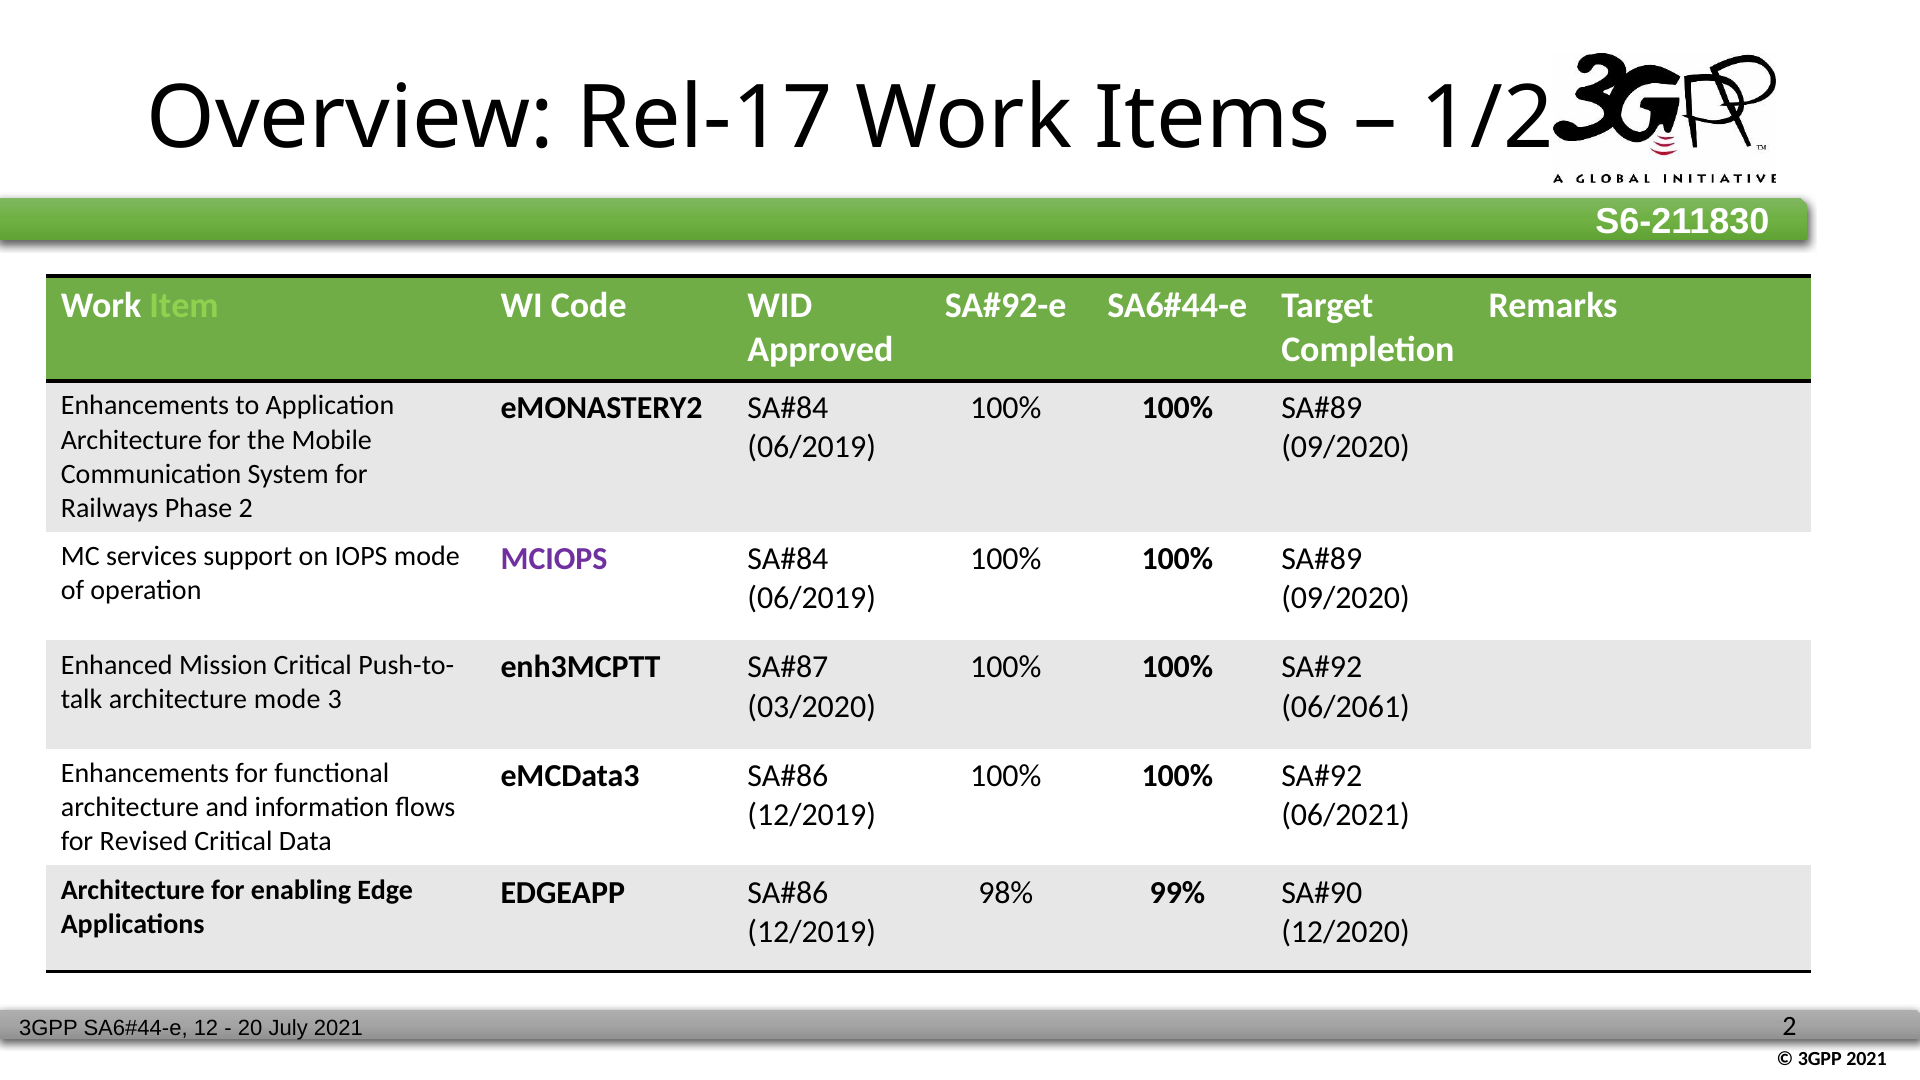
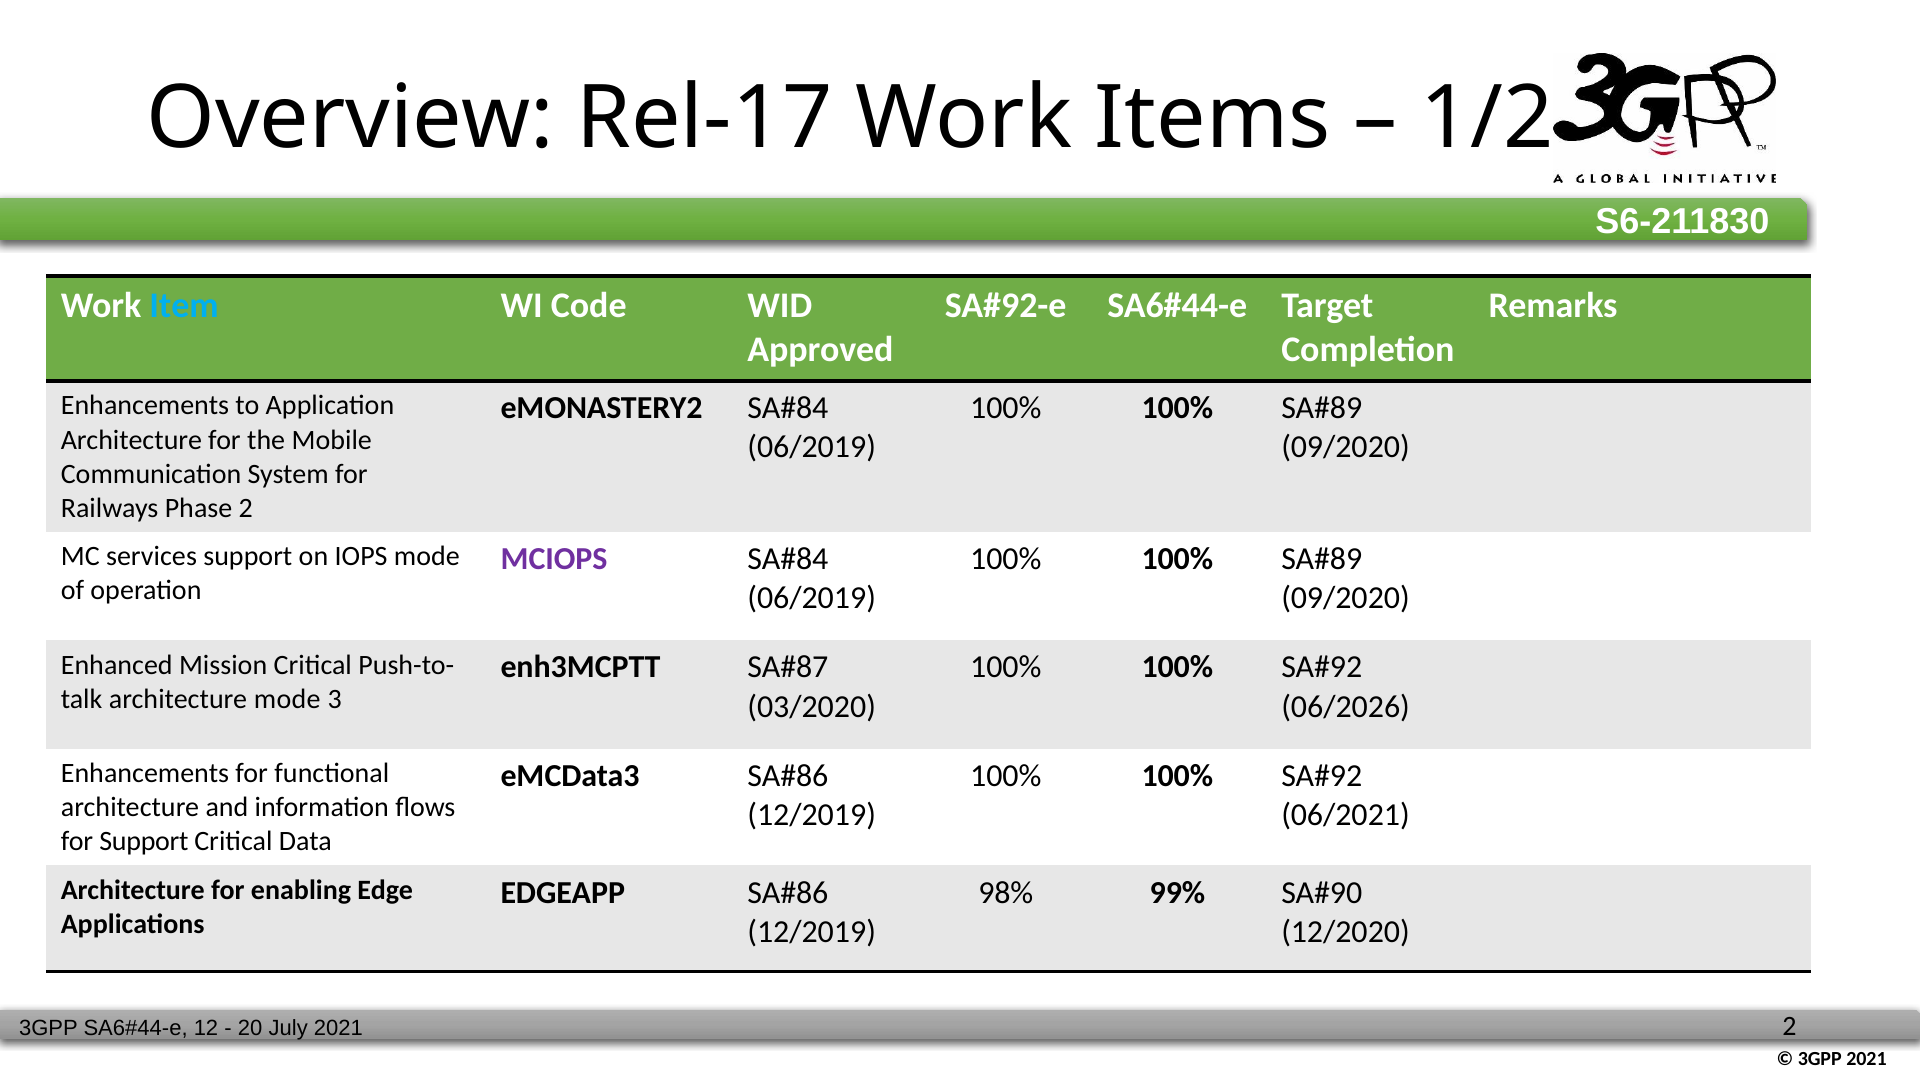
Item colour: light green -> light blue (184, 306)
06/2061: 06/2061 -> 06/2026 (1346, 707)
for Revised: Revised -> Support (144, 842)
